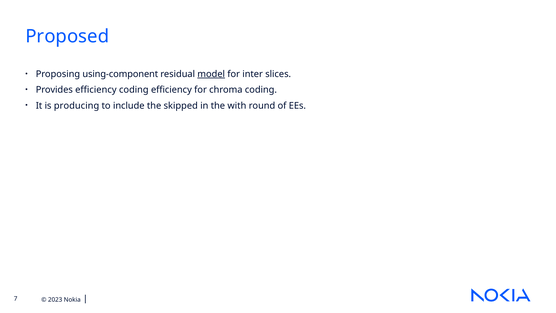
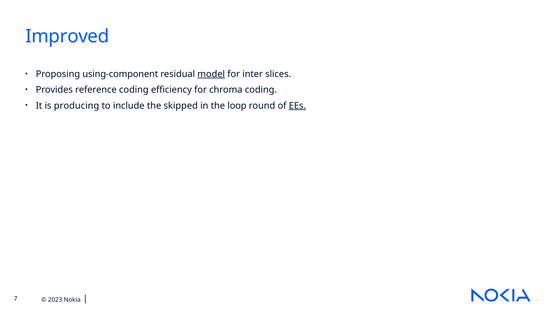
Proposed: Proposed -> Improved (67, 37)
Provides efficiency: efficiency -> reference (96, 90)
with: with -> loop (237, 106)
EEs underline: none -> present (297, 106)
